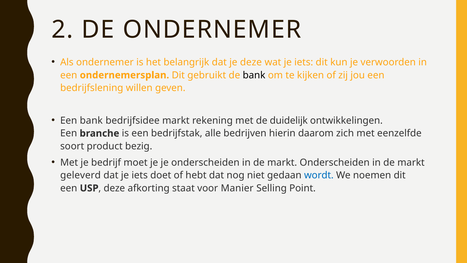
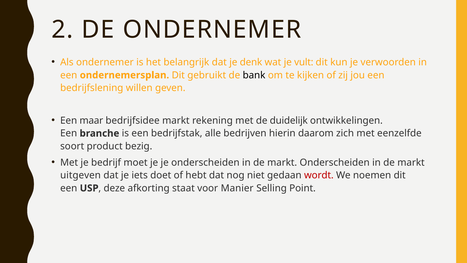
je deze: deze -> denk (251, 62)
wat je iets: iets -> vult (304, 62)
Een bank: bank -> maar (91, 120)
geleverd: geleverd -> uitgeven (81, 175)
wordt colour: blue -> red (319, 175)
